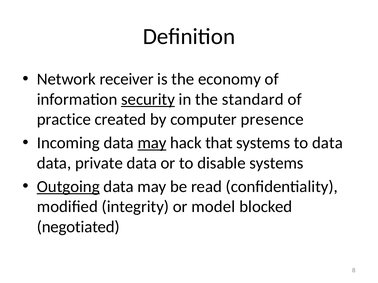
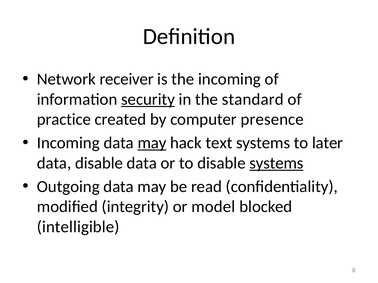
the economy: economy -> incoming (229, 79)
that: that -> text (219, 143)
to data: data -> later (328, 143)
data private: private -> disable (99, 163)
systems underline: none -> present (276, 163)
Outgoing underline: present -> none (68, 187)
negotiated: negotiated -> intelligible (78, 227)
